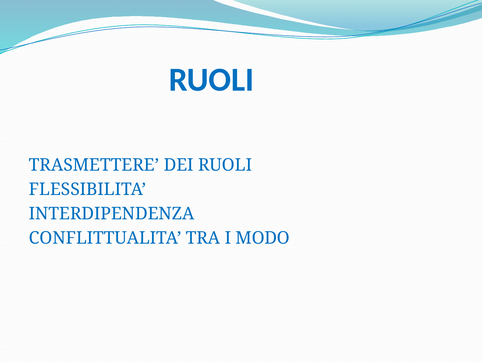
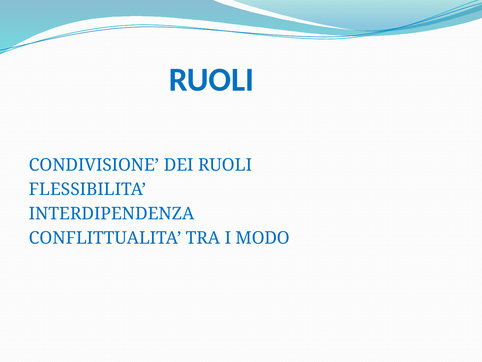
TRASMETTERE: TRASMETTERE -> CONDIVISIONE (94, 165)
